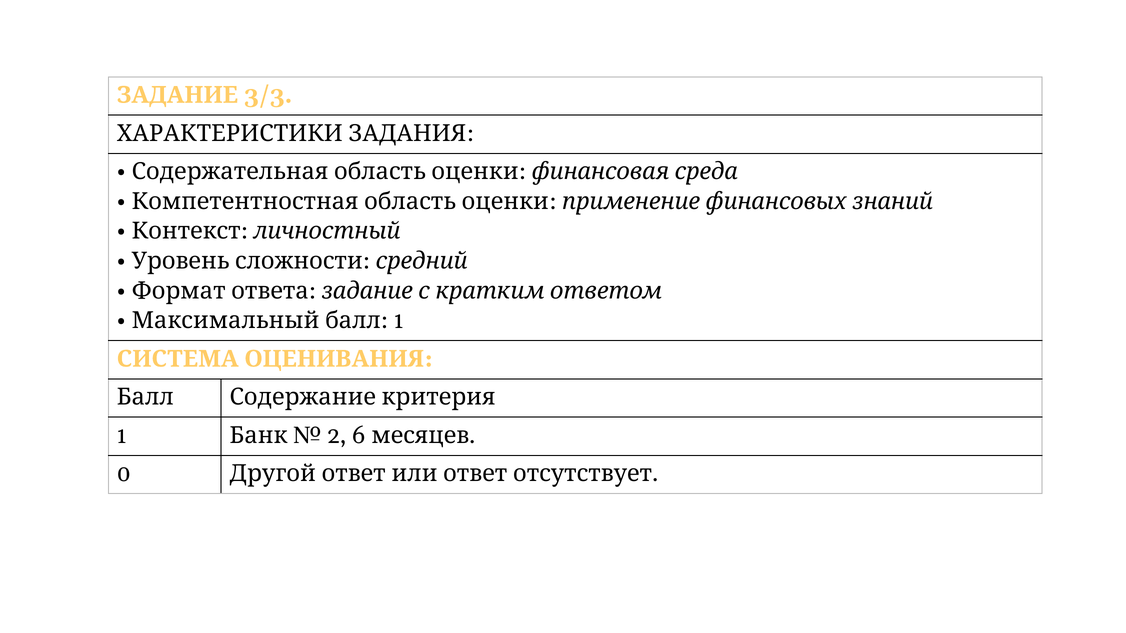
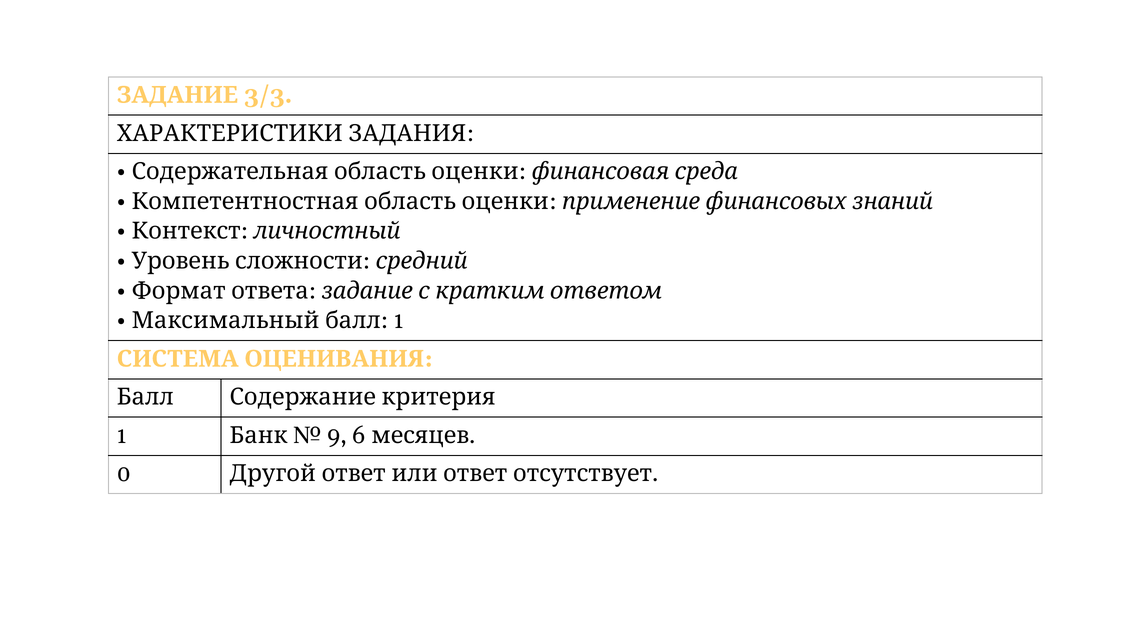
2: 2 -> 9 (337, 436)
